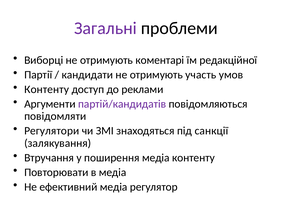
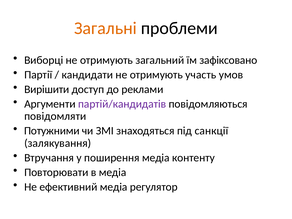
Загальні colour: purple -> orange (105, 28)
коментарі: коментарі -> загальний (160, 60)
редакційної: редакційної -> зафіксовано (228, 60)
Контенту: Контенту -> Вирішити (47, 89)
Регулятори: Регулятори -> Потужними (52, 131)
